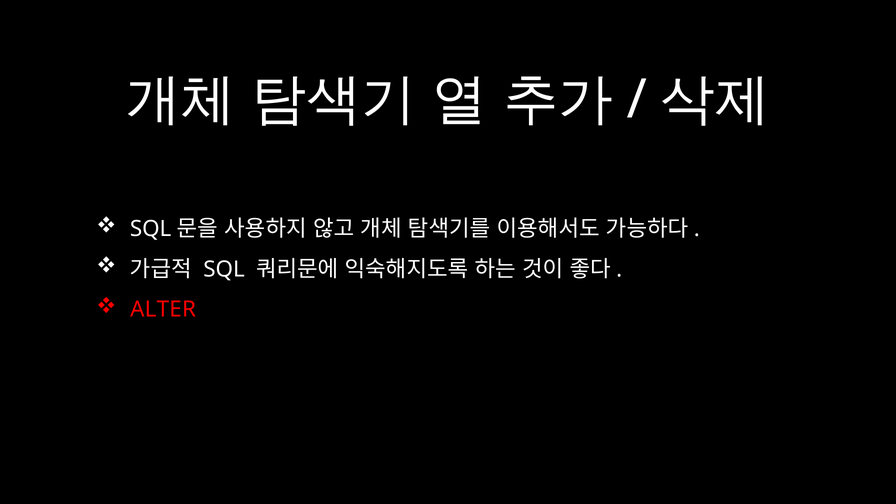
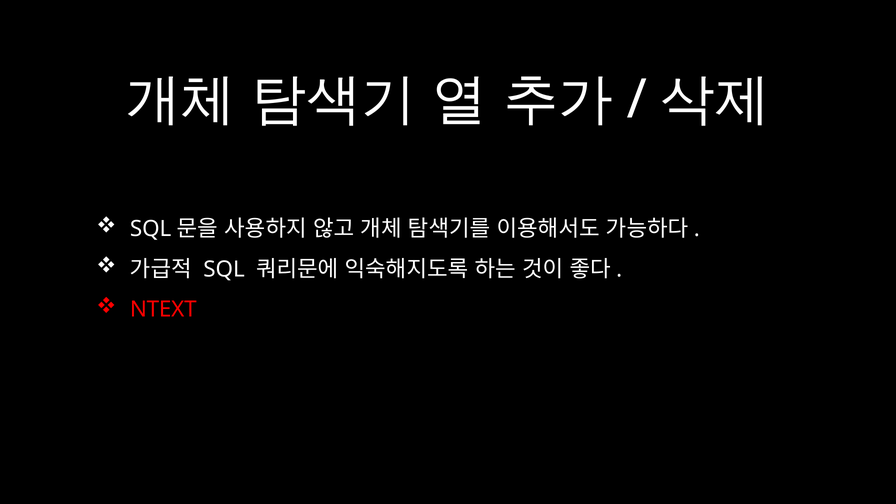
ALTER: ALTER -> NTEXT (163, 309)
